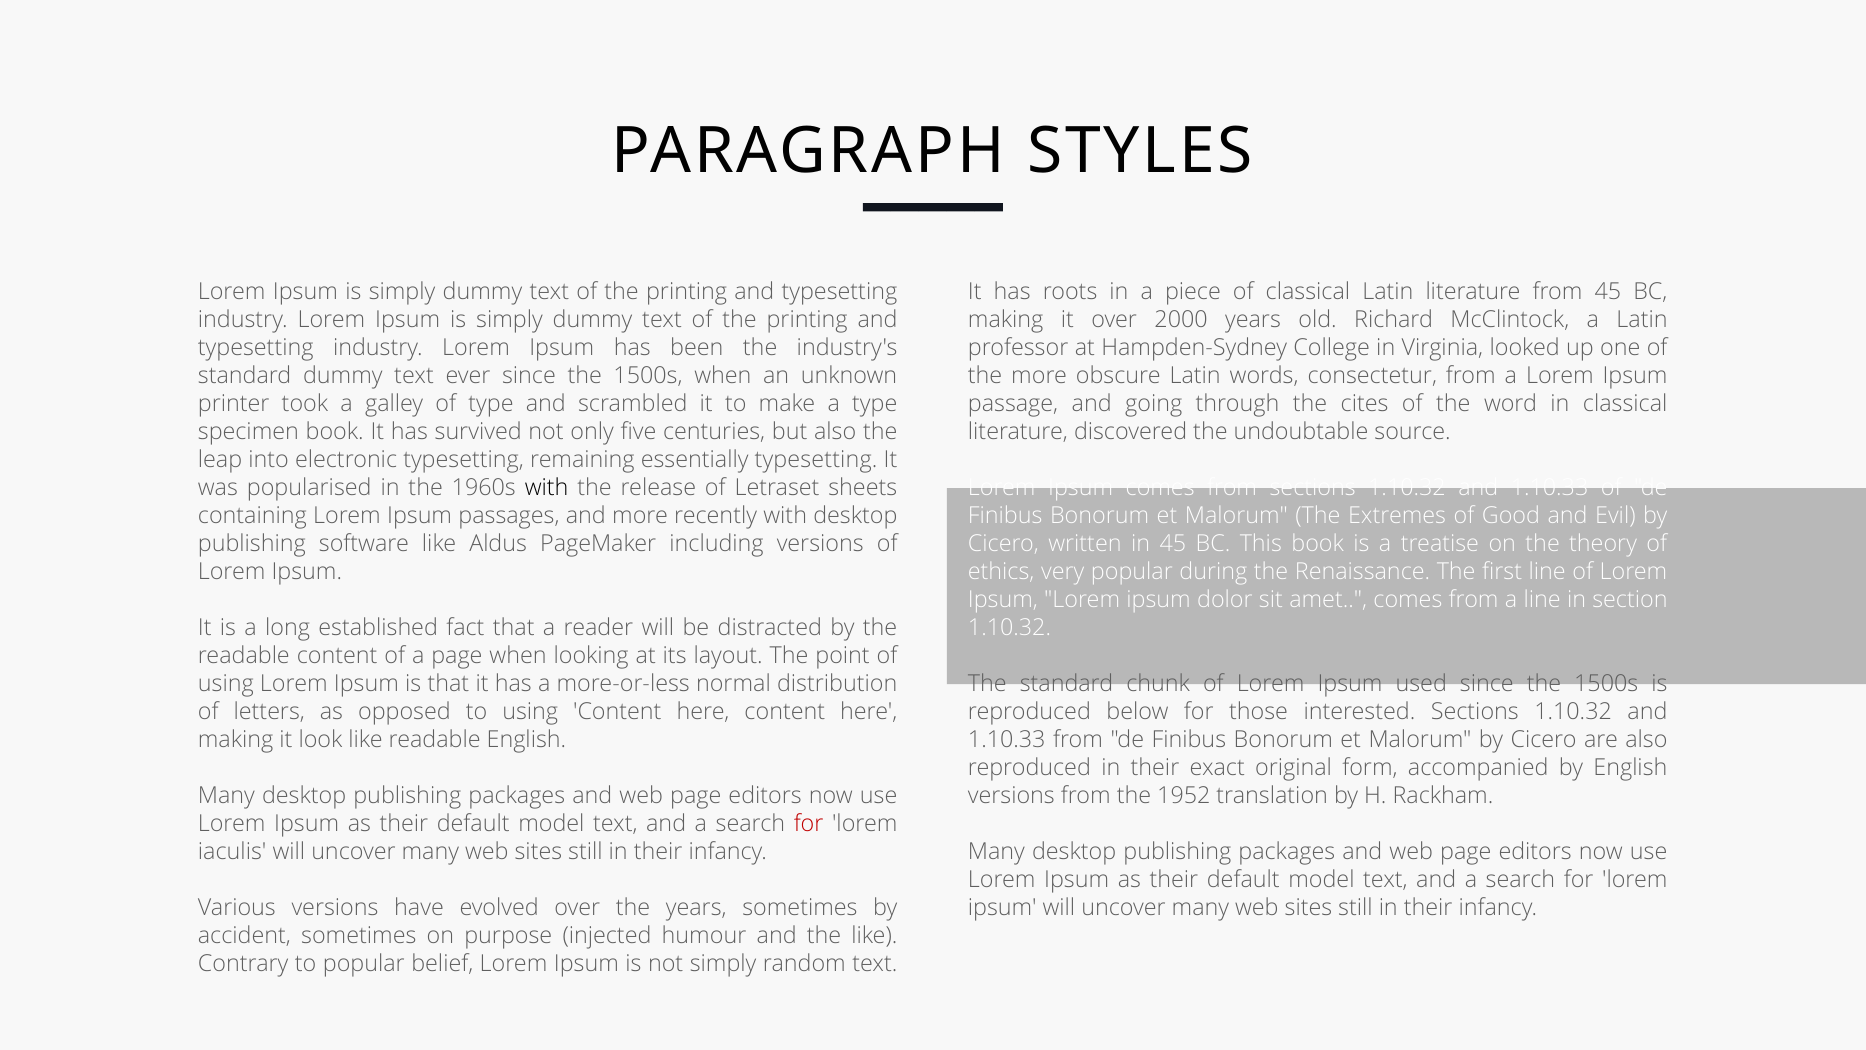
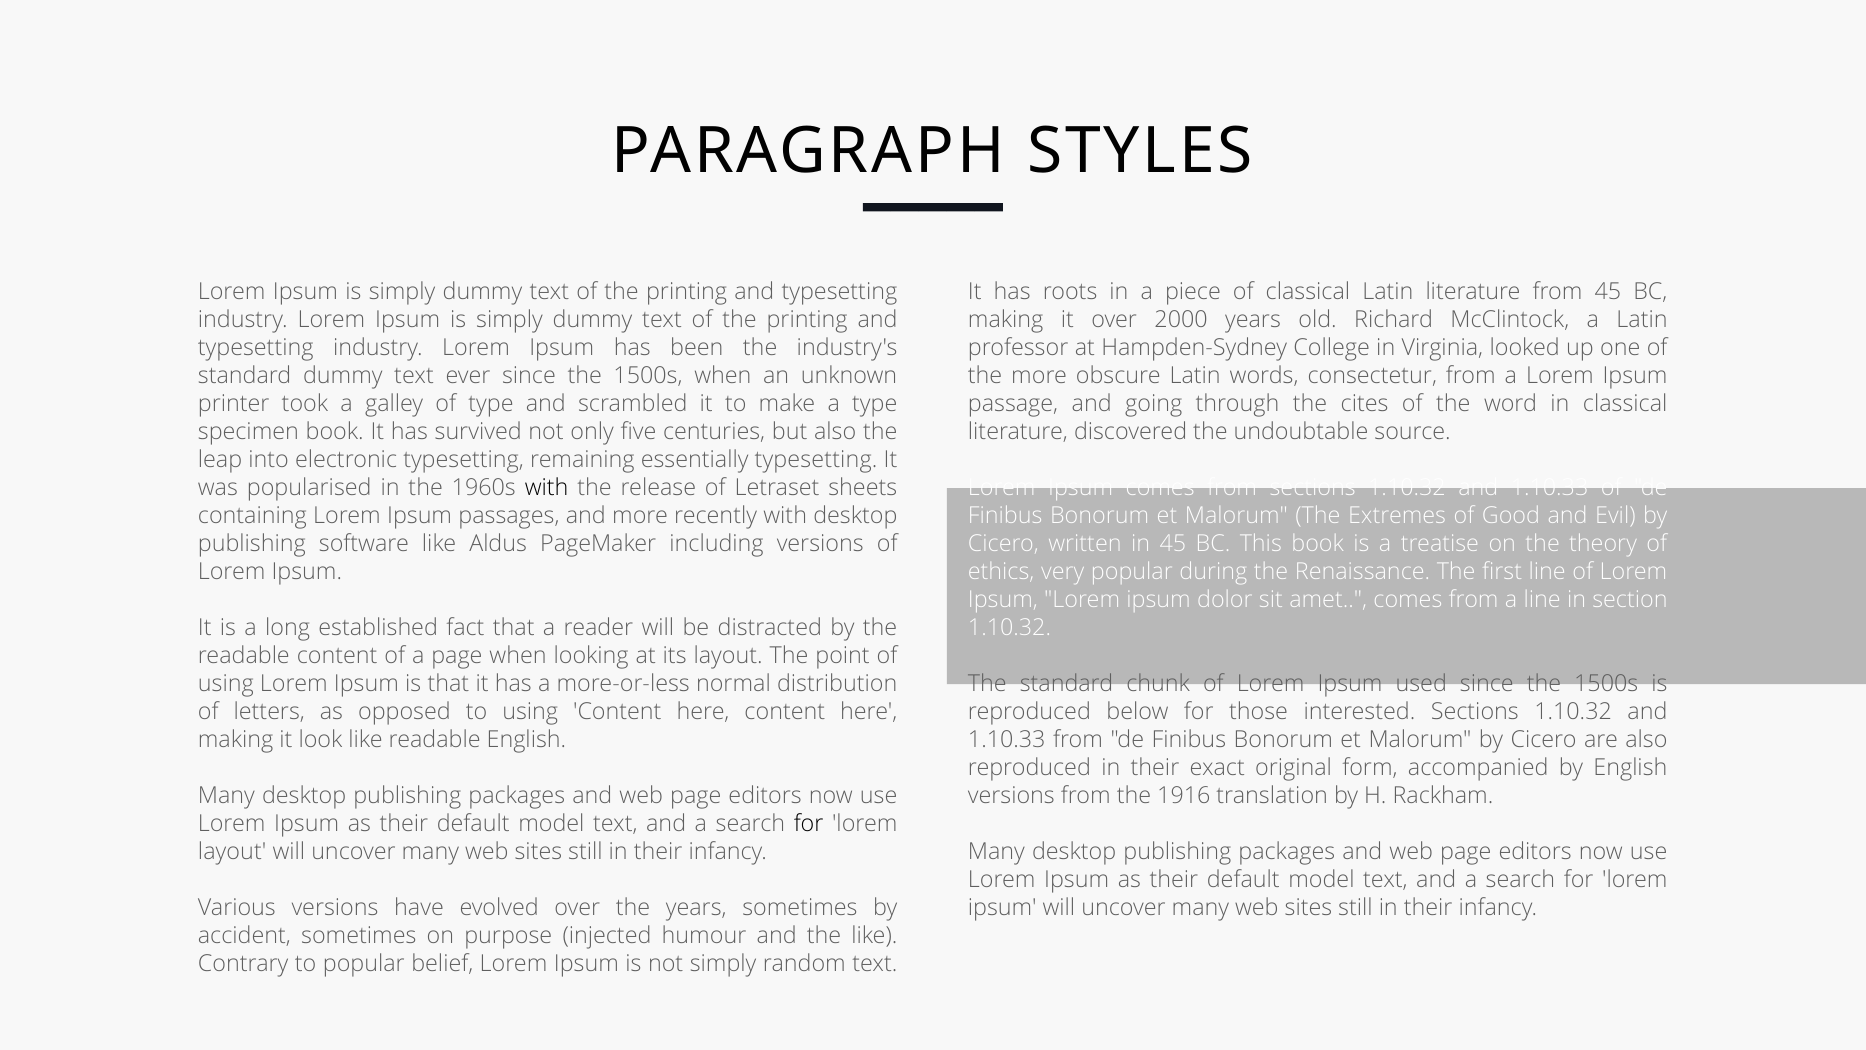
1952: 1952 -> 1916 (1184, 796)
for colour: red -> black (809, 824)
iaculis: iaculis -> layout (232, 852)
